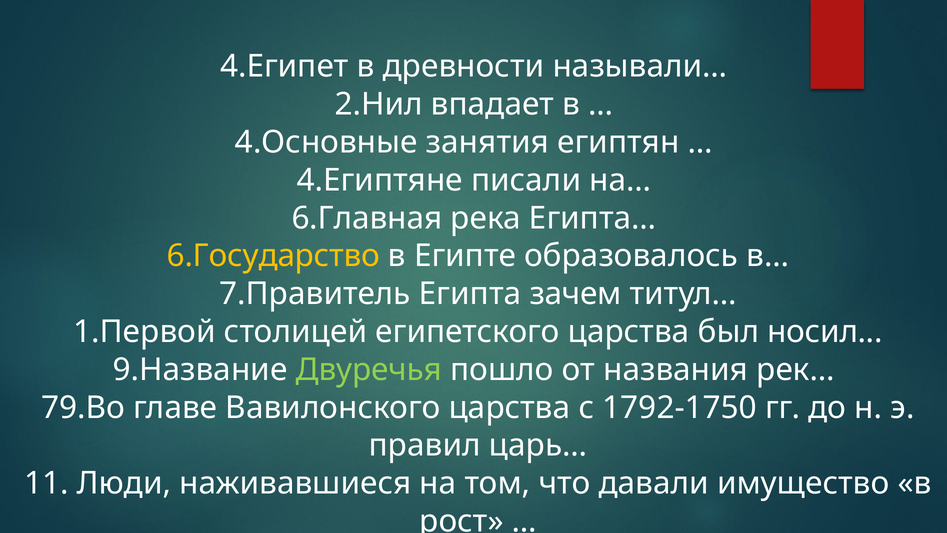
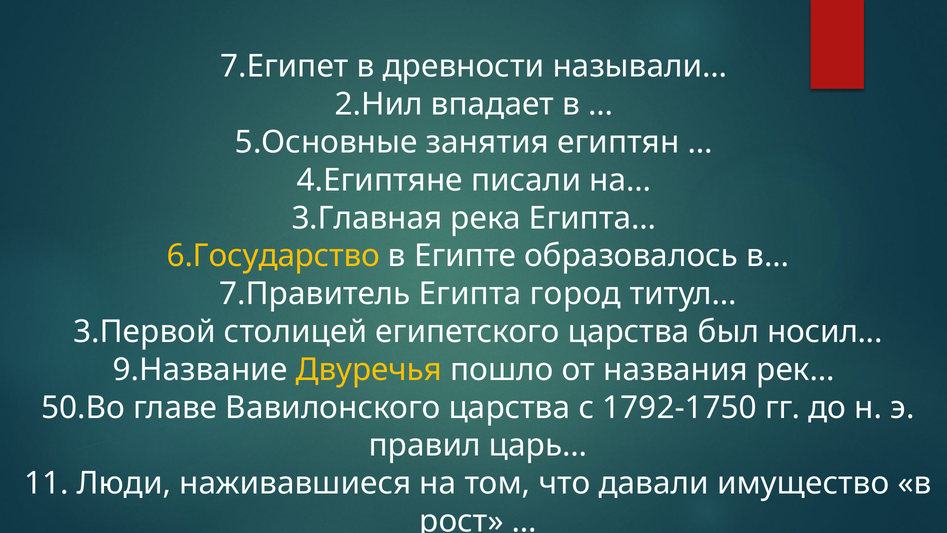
4.Египет: 4.Египет -> 7.Египет (284, 66)
4.Основные: 4.Основные -> 5.Основные (326, 142)
6.Главная: 6.Главная -> 3.Главная (367, 218)
зачем: зачем -> город (575, 294)
1.Первой: 1.Первой -> 3.Первой (145, 332)
Двуречья colour: light green -> yellow (369, 370)
79.Во: 79.Во -> 50.Во (83, 407)
